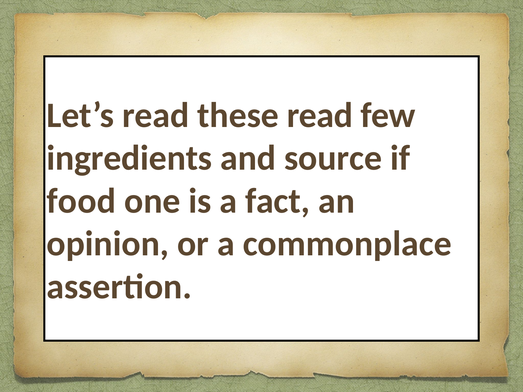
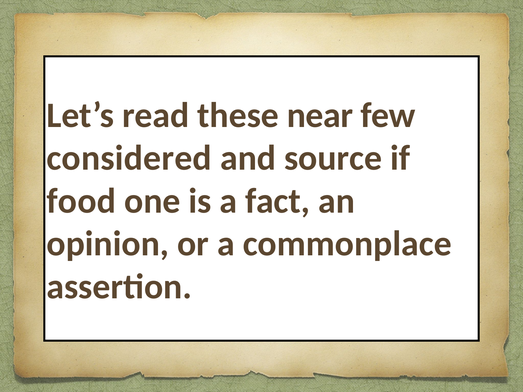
these read: read -> near (320, 115)
ingredients: ingredients -> considered (129, 158)
